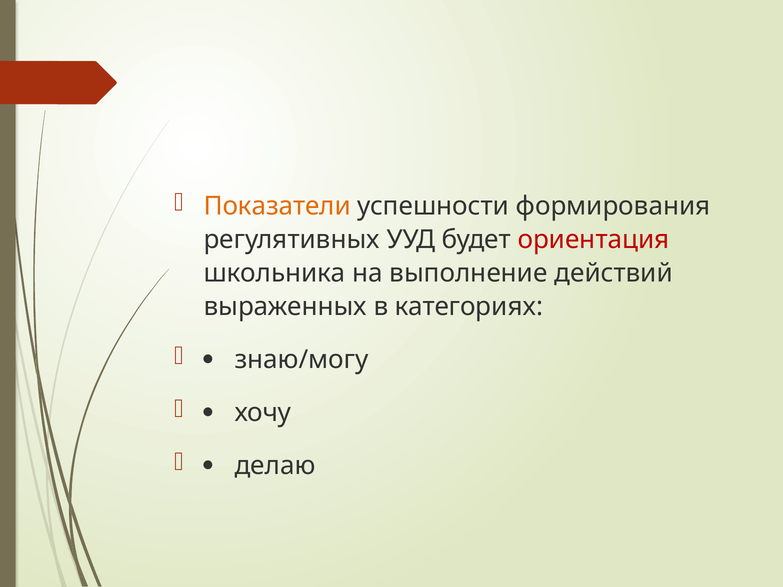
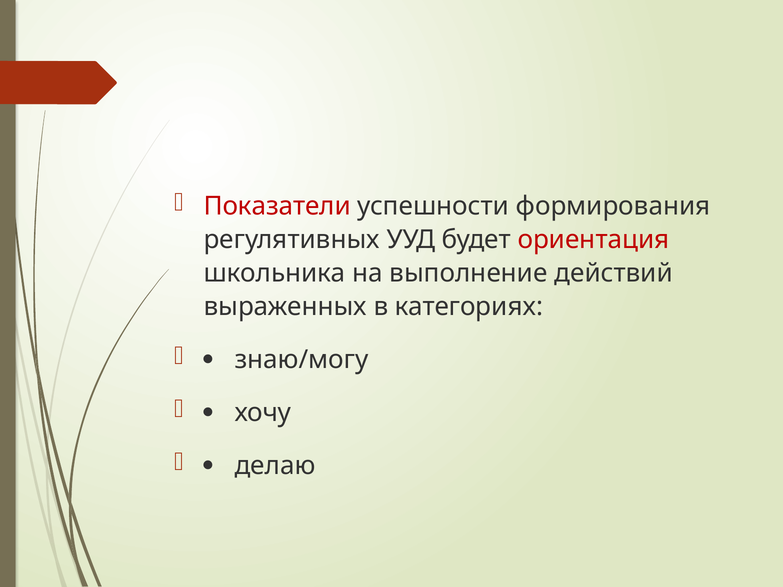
Показатели colour: orange -> red (277, 206)
